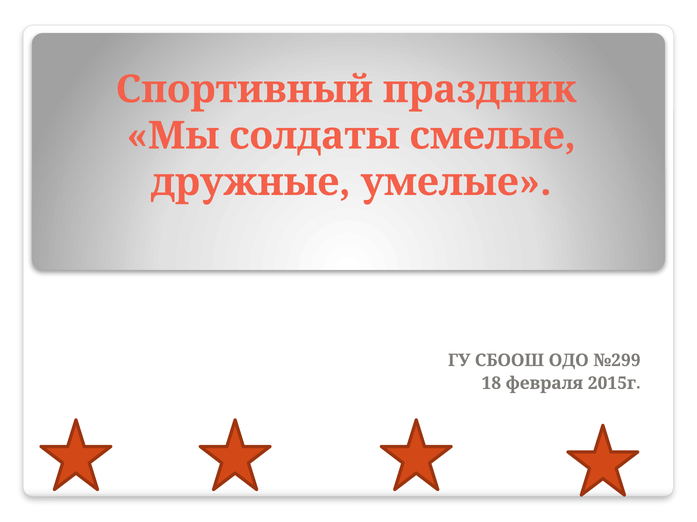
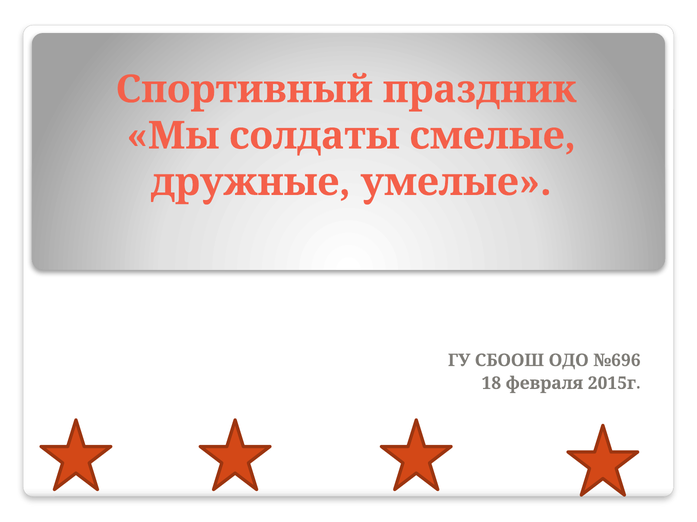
№299: №299 -> №696 (617, 361)
